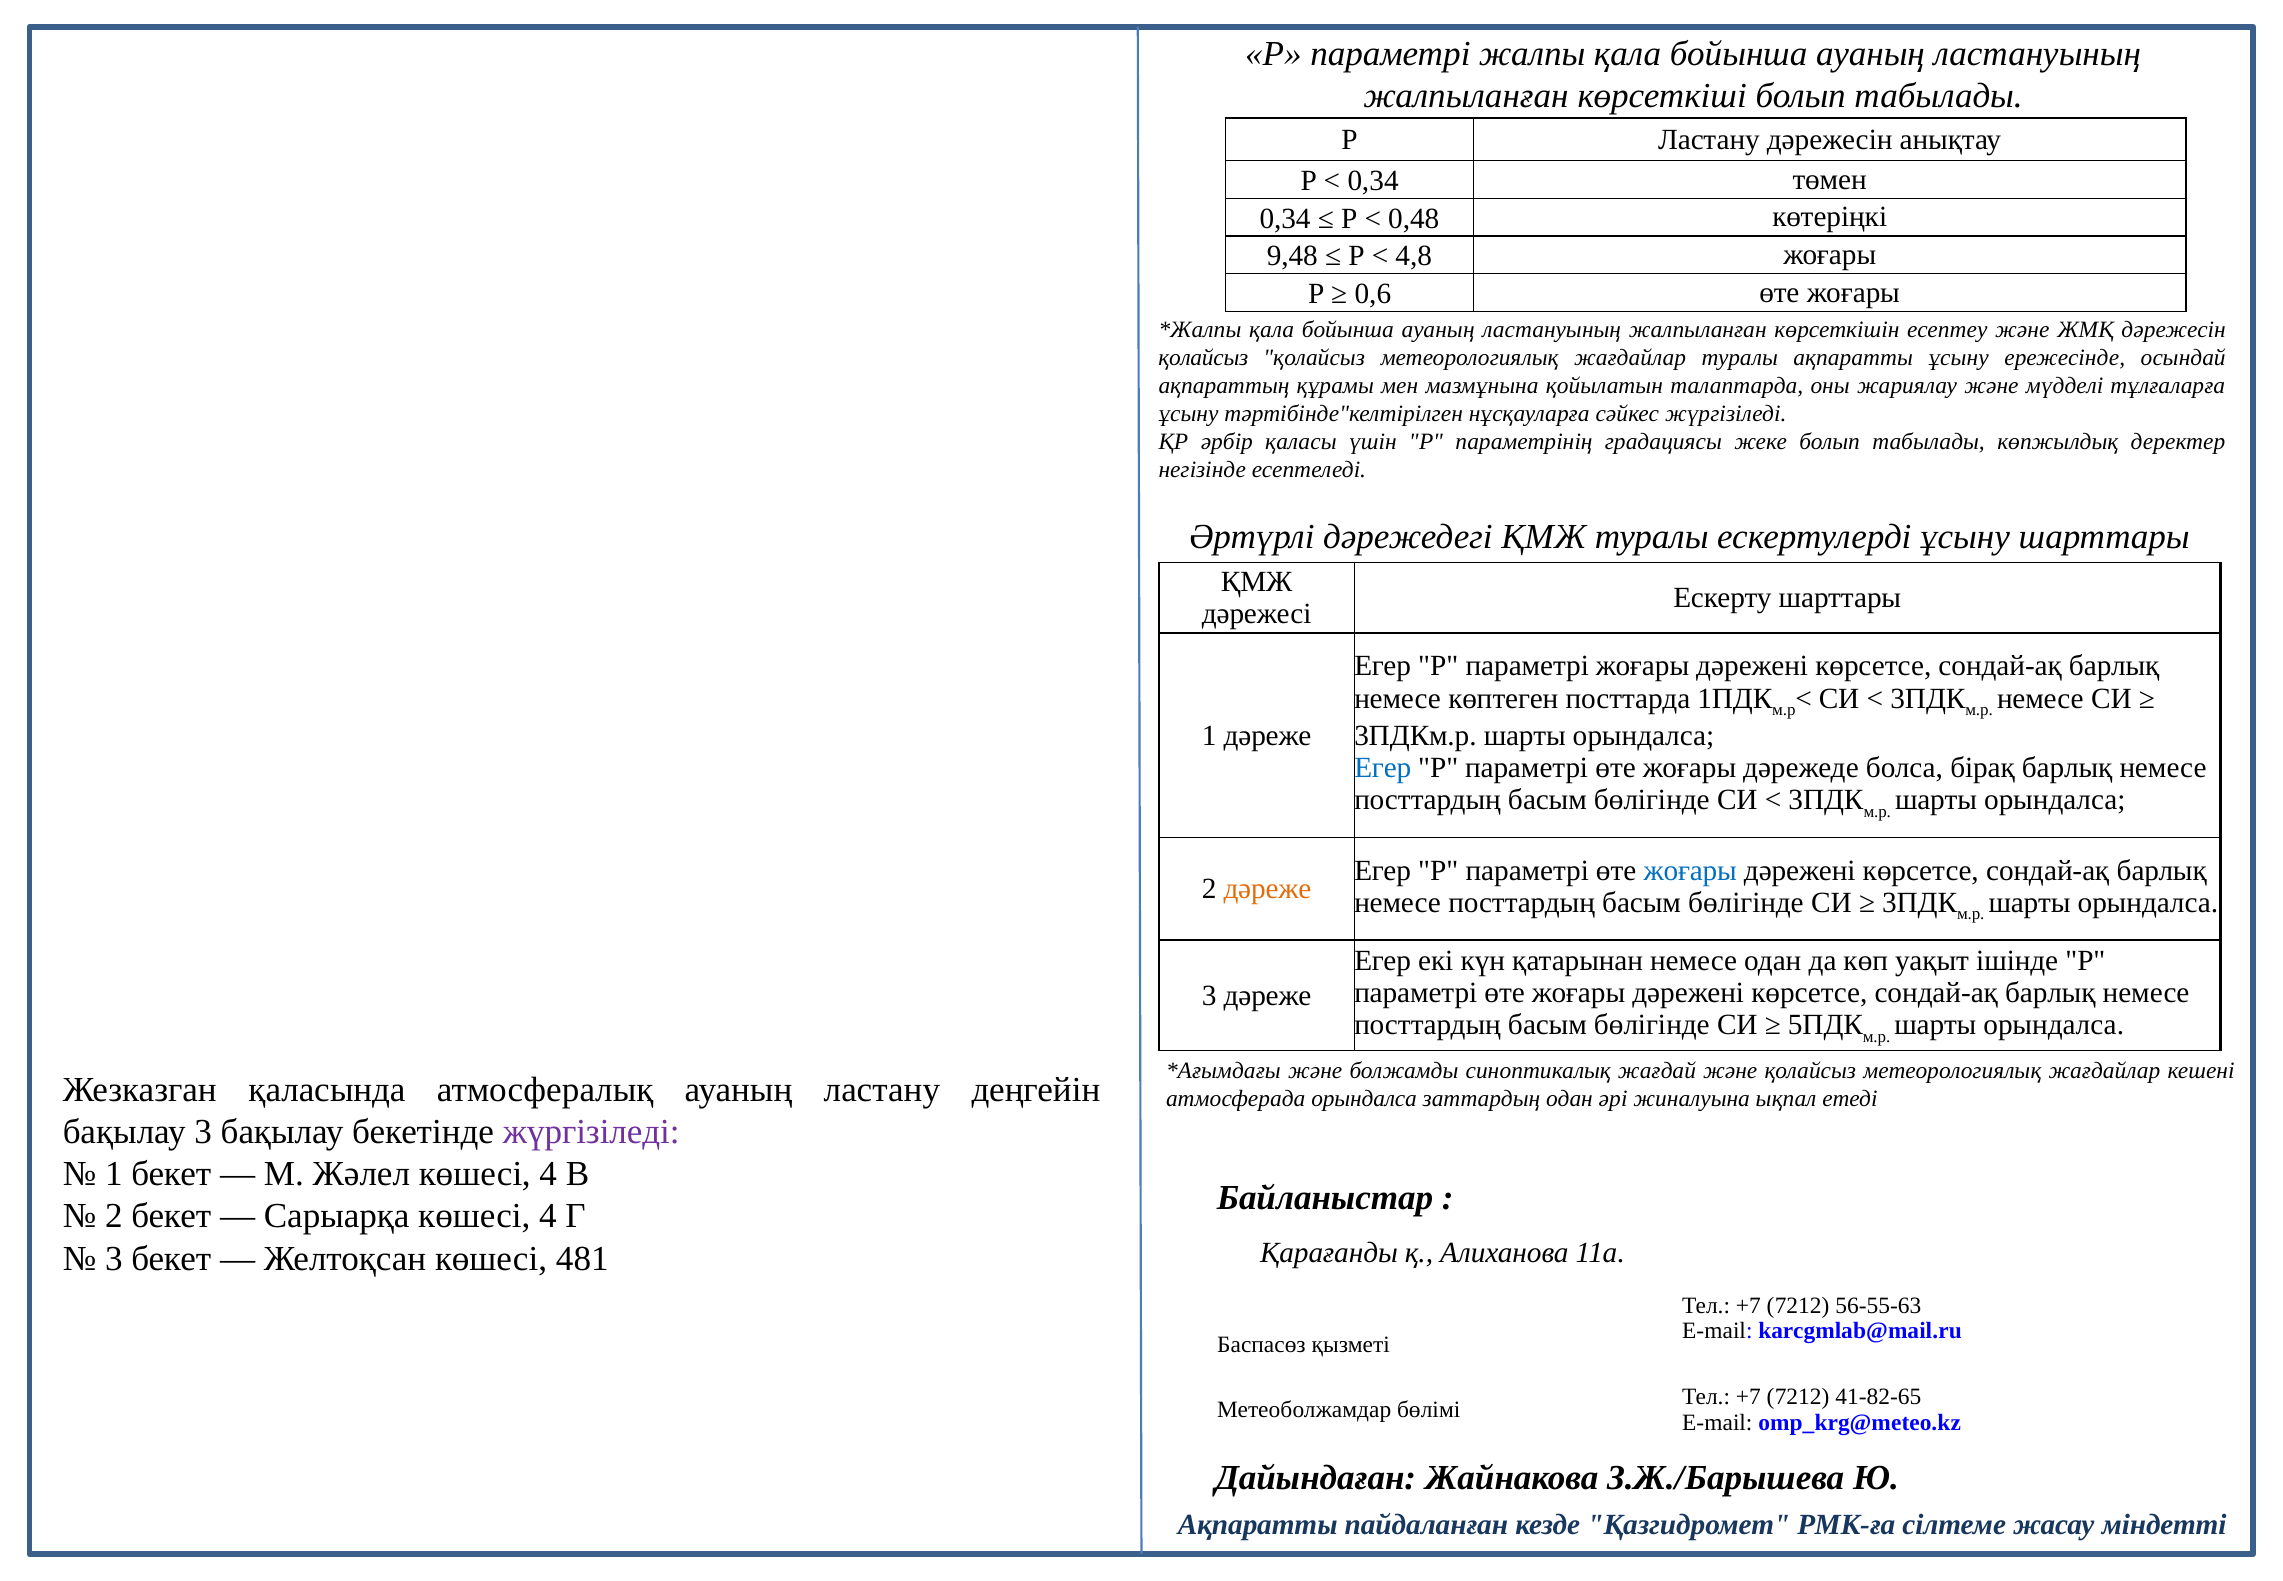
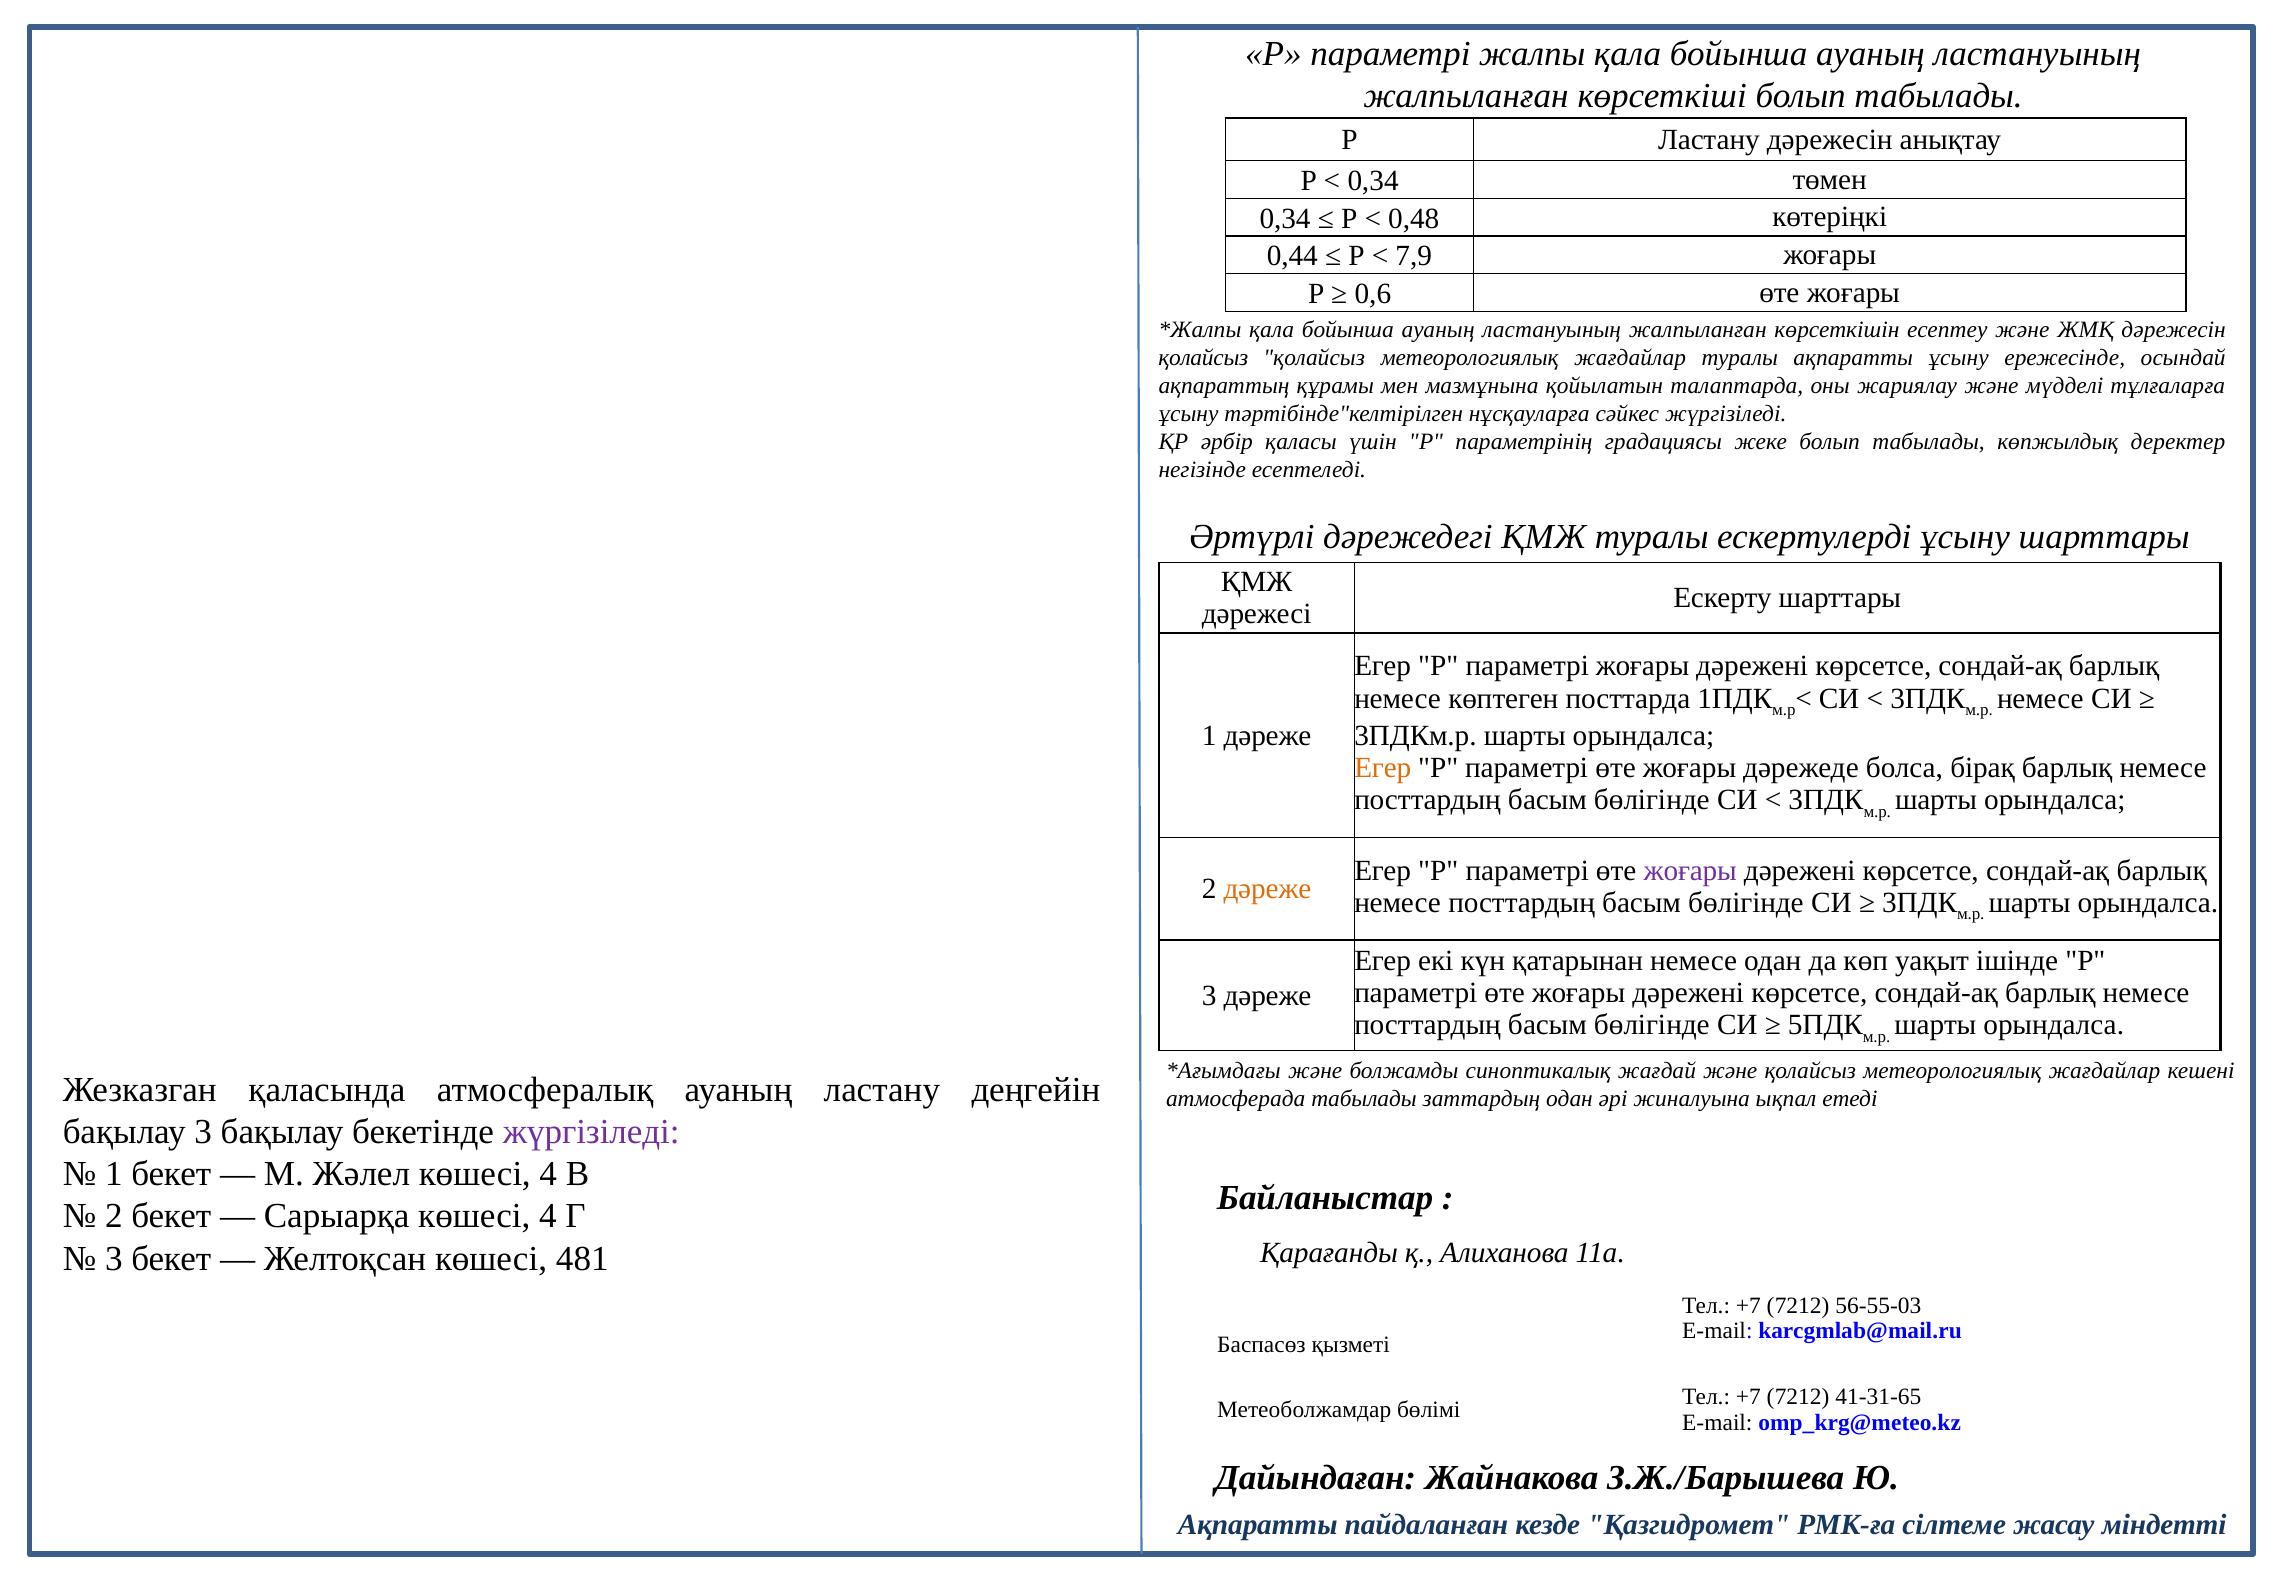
9,48: 9,48 -> 0,44 (1292, 256)
4,8: 4,8 -> 7,9 (1414, 256)
Егер colour: blue -> orange (1383, 767)
жоғары colour: blue -> purple (1690, 870)
атмосферада орындалса: орындалса -> табылады (1364, 1099)
56-55-63: 56-55-63 -> 56-55-03 (1878, 1305)
41-82-65: 41-82-65 -> 41-31-65 (1878, 1396)
